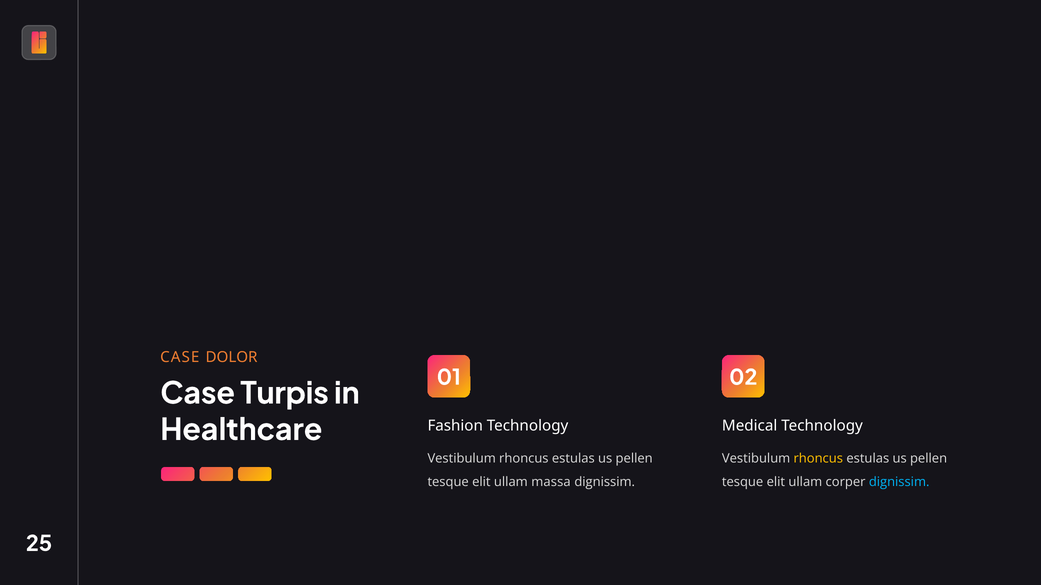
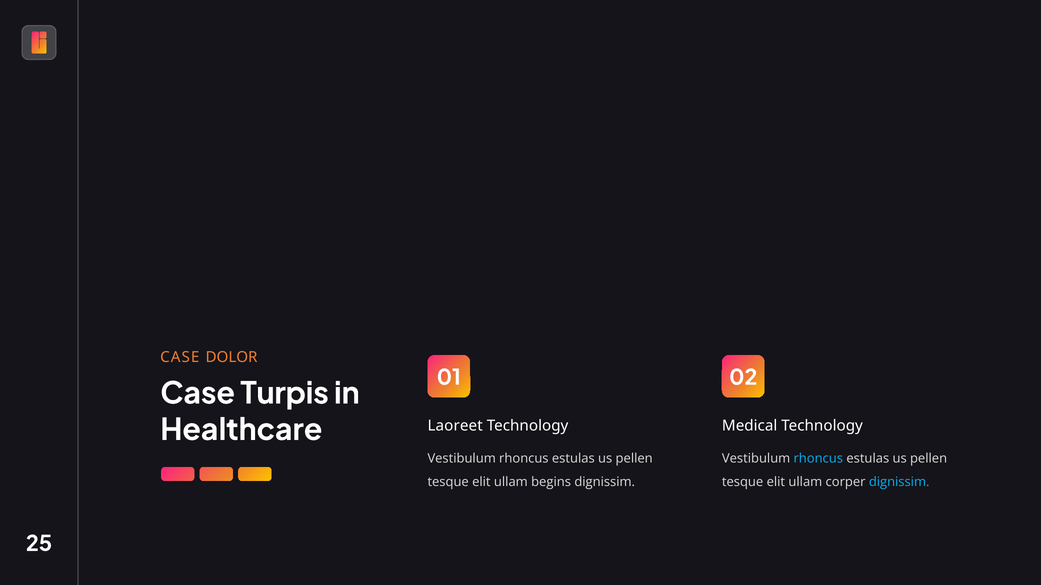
Fashion: Fashion -> Laoreet (455, 426)
rhoncus colour: yellow -> light blue (818, 459)
massa: massa -> begins (551, 482)
